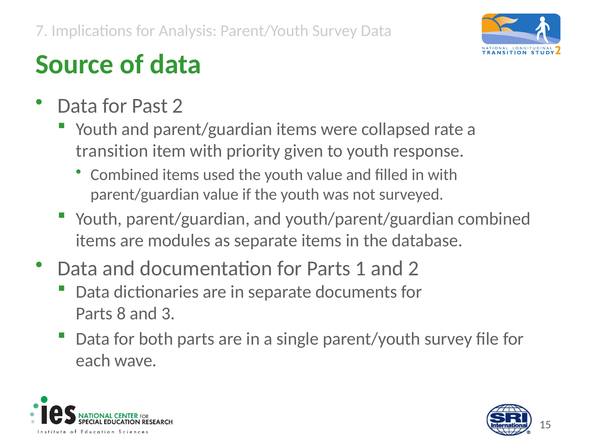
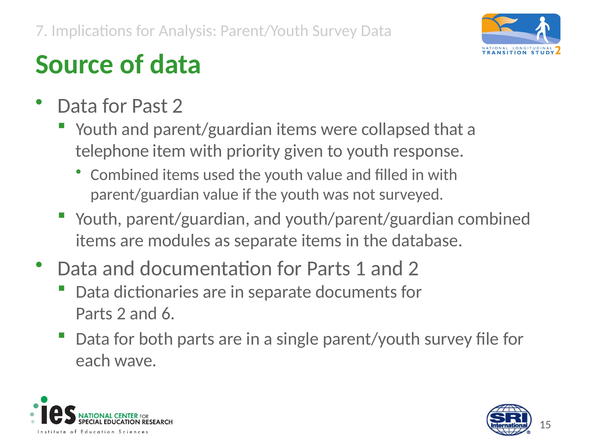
rate: rate -> that (449, 129)
transition: transition -> telephone (112, 151)
Parts 8: 8 -> 2 (121, 313)
3: 3 -> 6 (168, 313)
